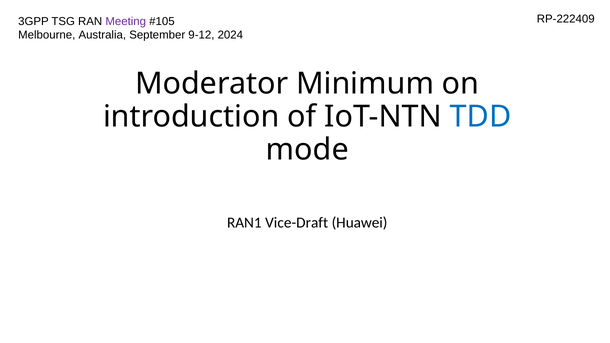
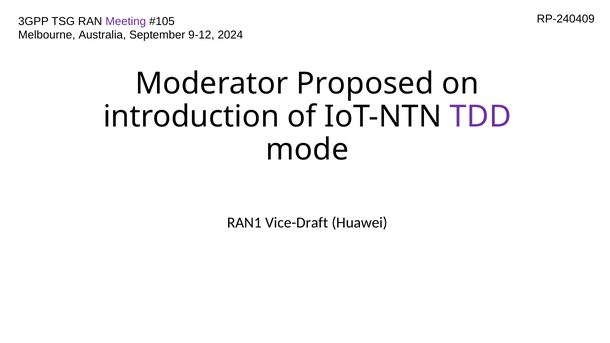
RP-222409: RP-222409 -> RP-240409 (566, 19)
Minimum: Minimum -> Proposed (365, 84)
TDD colour: blue -> purple (481, 117)
